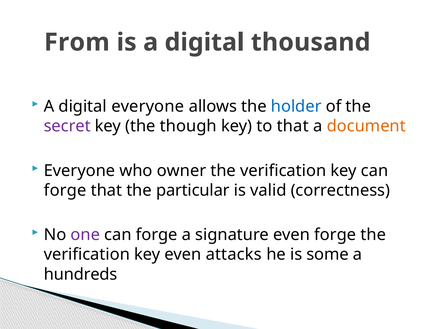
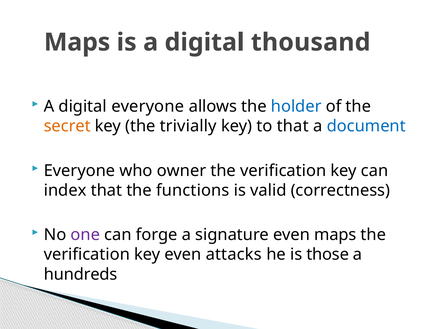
From: From -> Maps (77, 42)
secret colour: purple -> orange (67, 126)
though: though -> trivially (188, 126)
document colour: orange -> blue (366, 126)
forge: forge -> index (65, 190)
particular: particular -> functions (193, 190)
even forge: forge -> maps (335, 235)
some: some -> those (328, 255)
